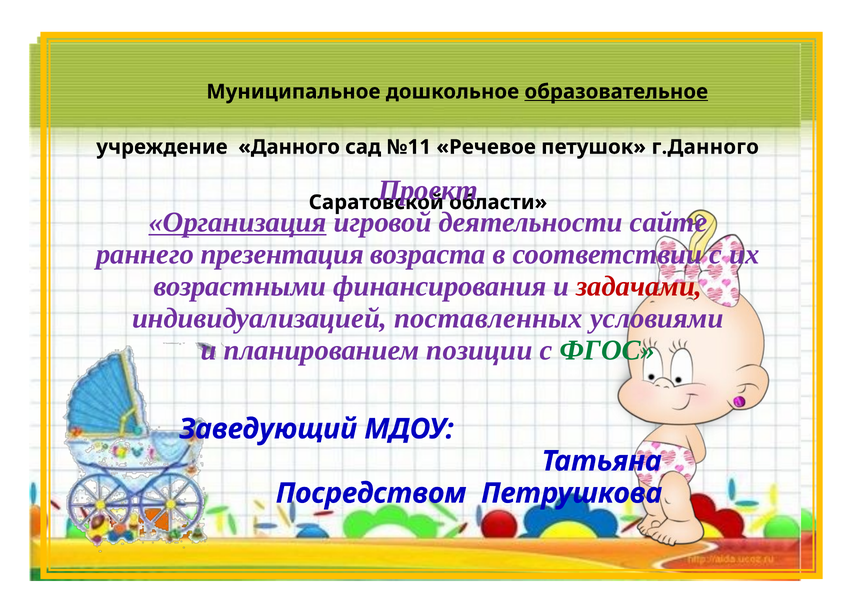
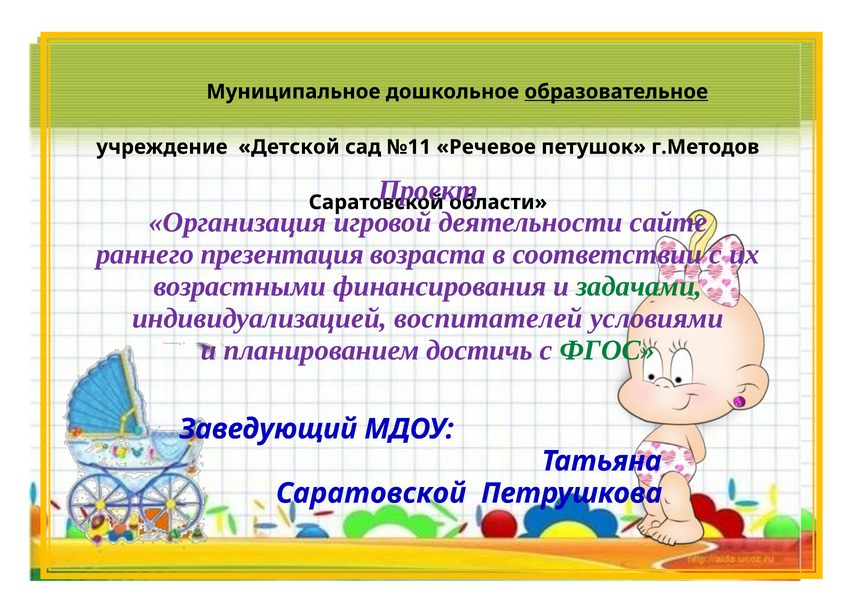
Данного: Данного -> Детской (289, 147)
г.Данного: г.Данного -> г.Методов (705, 147)
Организация underline: present -> none (238, 222)
задачами colour: red -> green (639, 286)
поставленных: поставленных -> воспитателей (489, 318)
позиции: позиции -> достичь (480, 350)
Посредством: Посредством -> Саратовской (371, 493)
